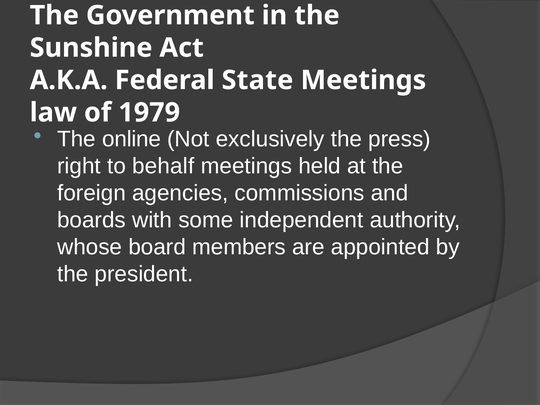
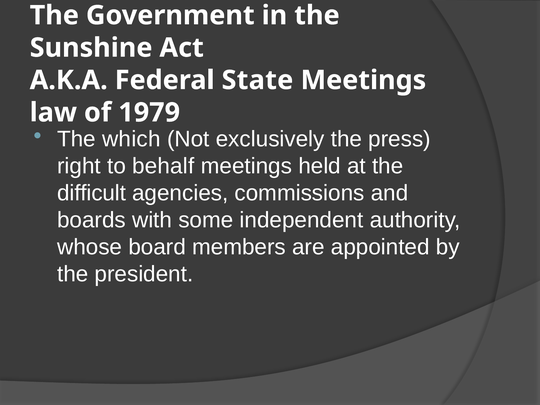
online: online -> which (131, 139)
foreign: foreign -> difficult (92, 193)
